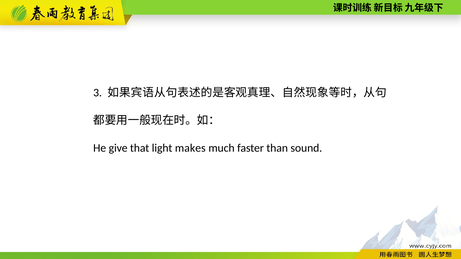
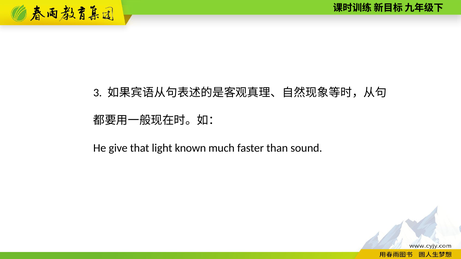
makes: makes -> known (190, 148)
